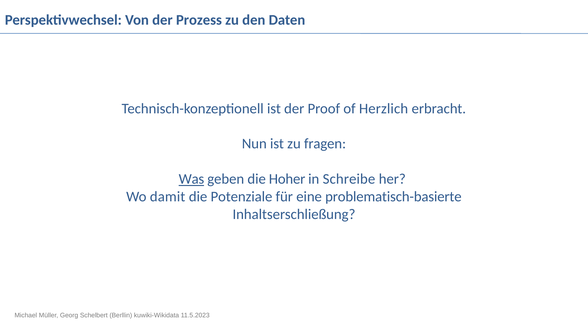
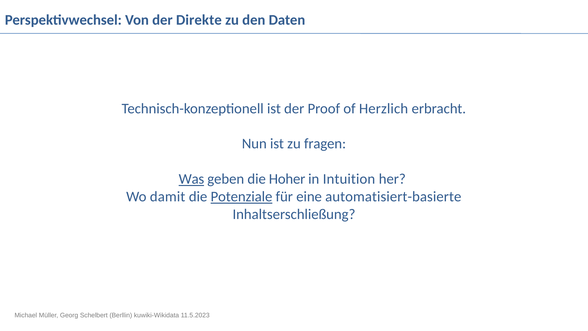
Prozess: Prozess -> Direkte (199, 20)
Schreibe: Schreibe -> Intuition (349, 179)
Potenziale underline: none -> present (241, 197)
problematisch-basierte: problematisch-basierte -> automatisiert-basierte (393, 197)
